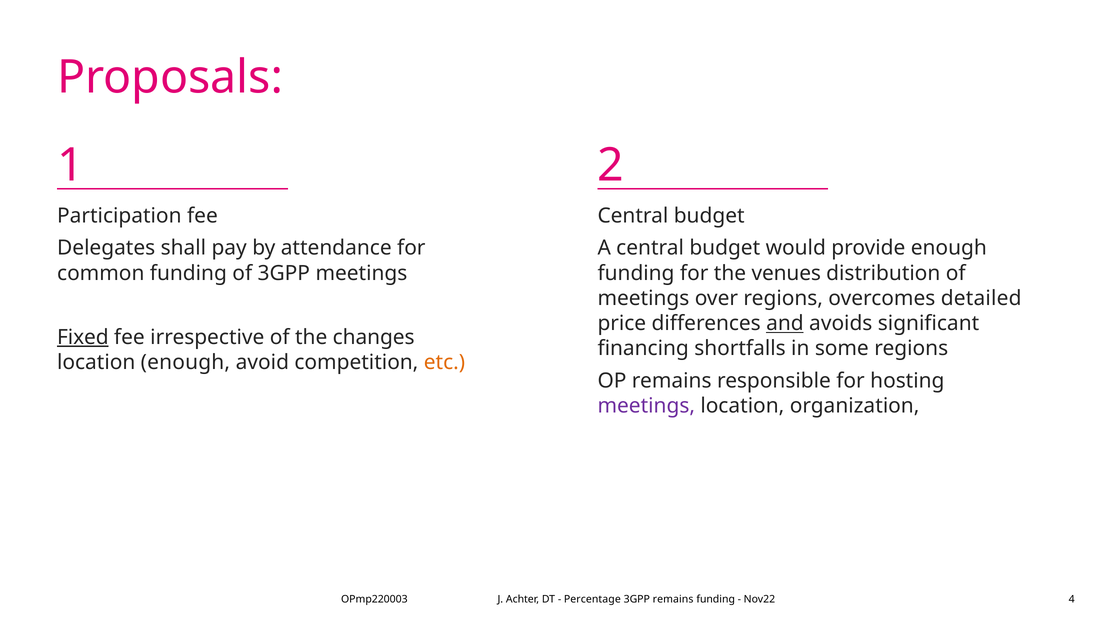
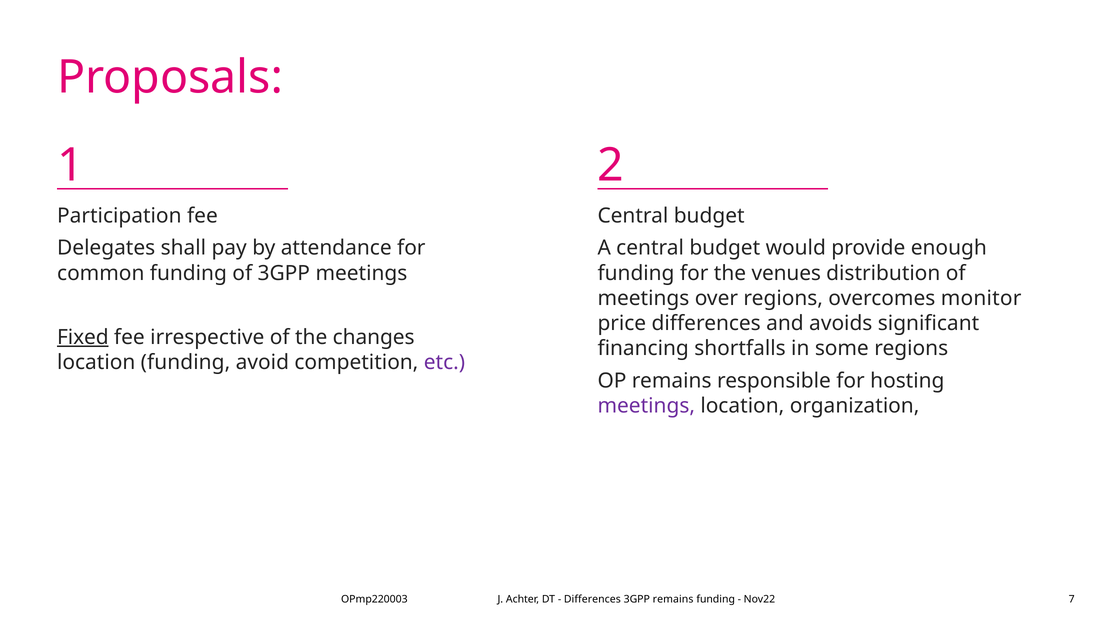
detailed: detailed -> monitor (981, 298)
and underline: present -> none (785, 323)
location enough: enough -> funding (185, 362)
etc colour: orange -> purple (444, 362)
Percentage: Percentage -> Differences (592, 599)
4: 4 -> 7 (1072, 599)
